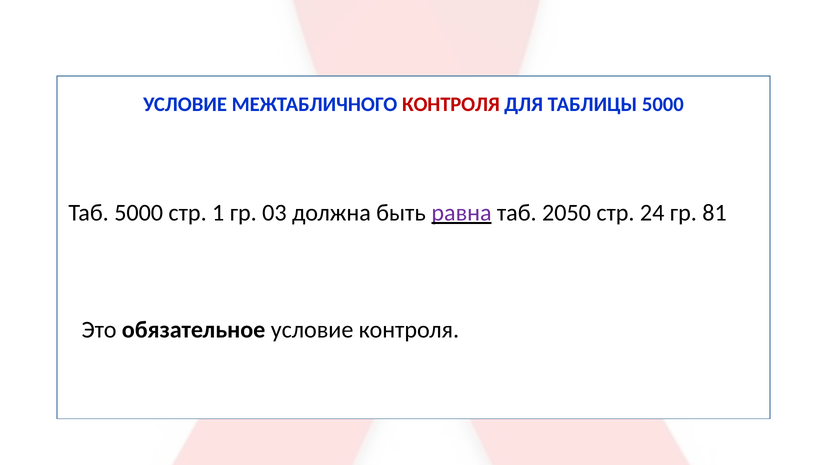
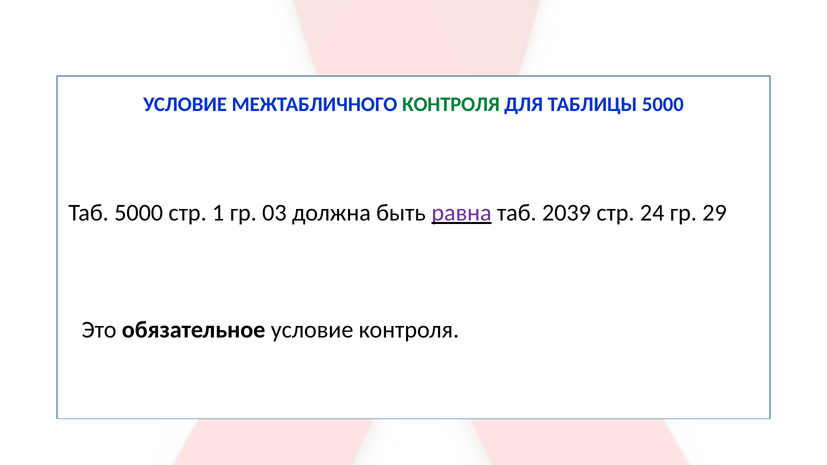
КОНТРОЛЯ colour: red -> green (451, 105)
2050: 2050 -> 2039 (567, 213)
81: 81 -> 29 (715, 213)
